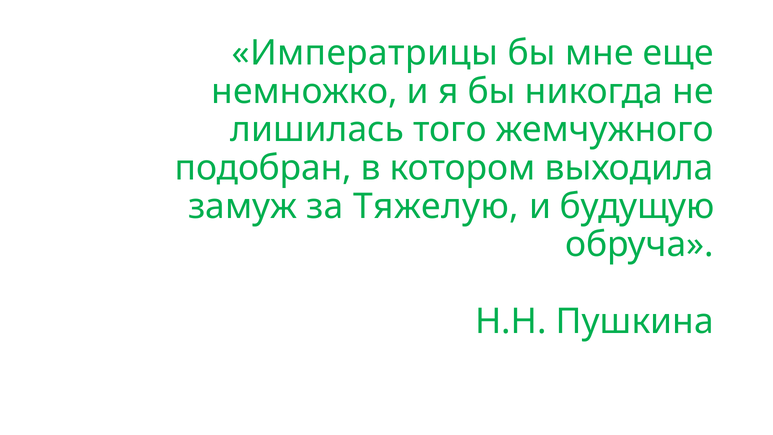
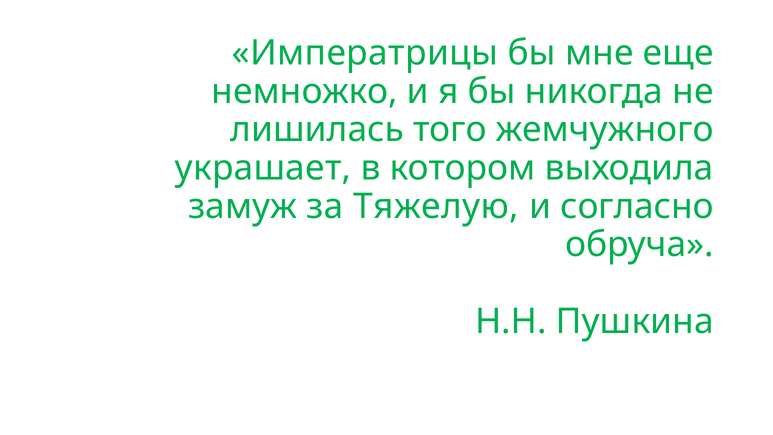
подобран: подобран -> украшает (263, 168)
будущую: будущую -> согласно (637, 206)
